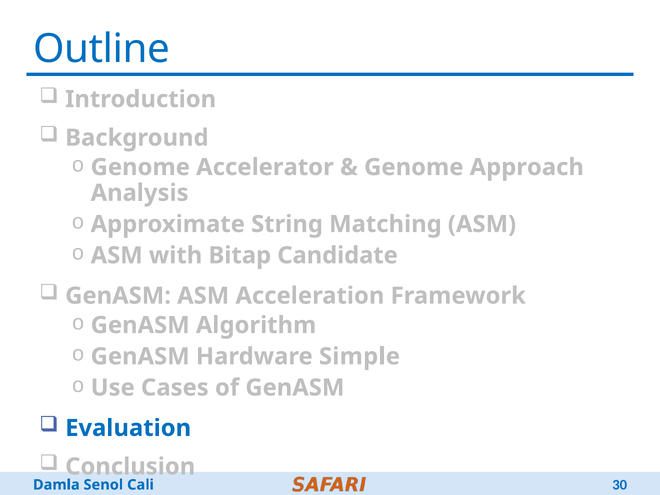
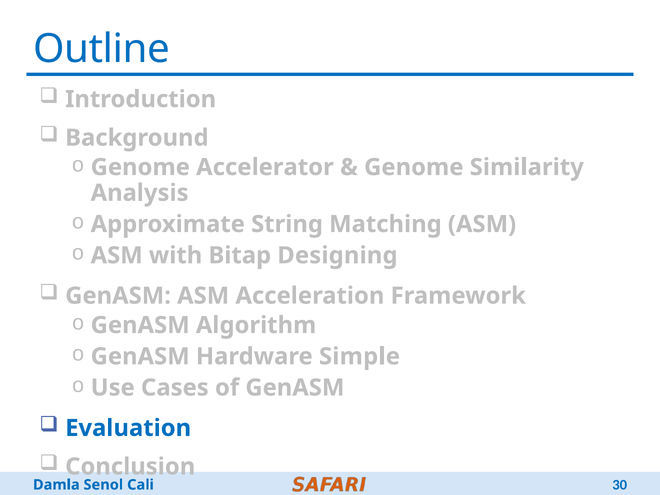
Approach: Approach -> Similarity (527, 167)
Candidate: Candidate -> Designing (337, 255)
